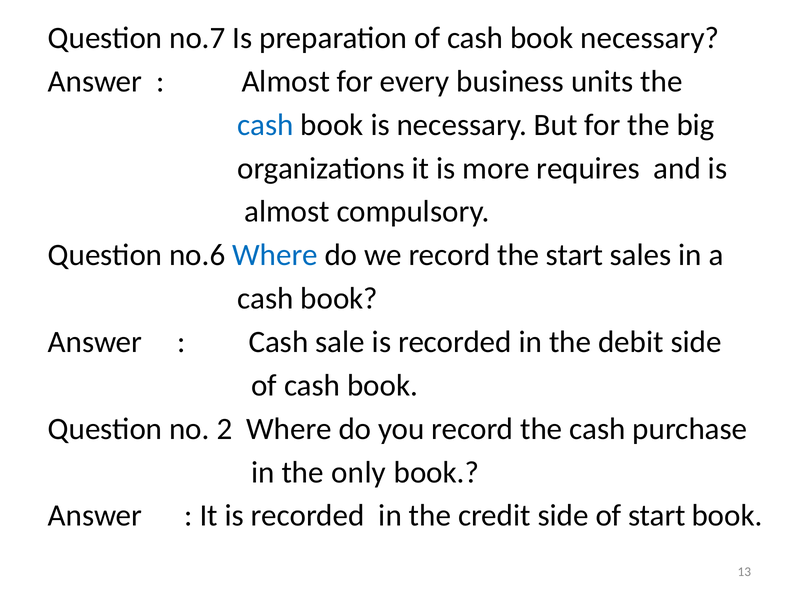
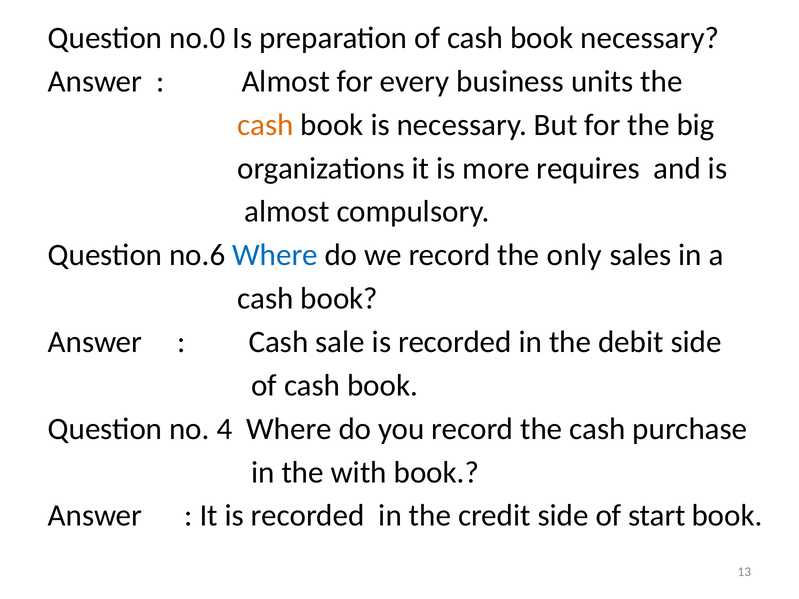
no.7: no.7 -> no.0 (197, 38)
cash colour: blue -> orange (265, 125)
the start: start -> only (574, 255)
2: 2 -> 4 (225, 429)
only: only -> with (359, 472)
